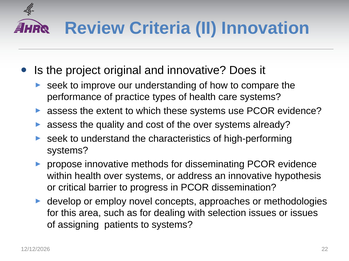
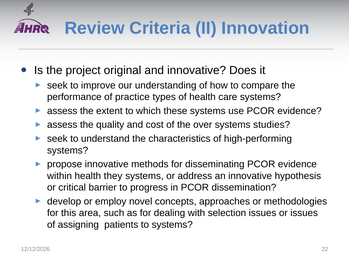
already: already -> studies (272, 125)
health over: over -> they (113, 176)
